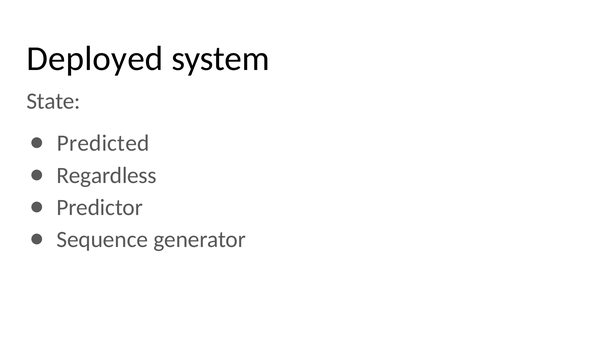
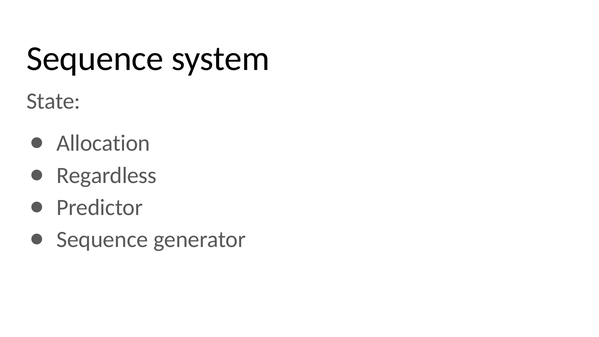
Deployed: Deployed -> Sequence (95, 59)
Predicted: Predicted -> Allocation (103, 143)
